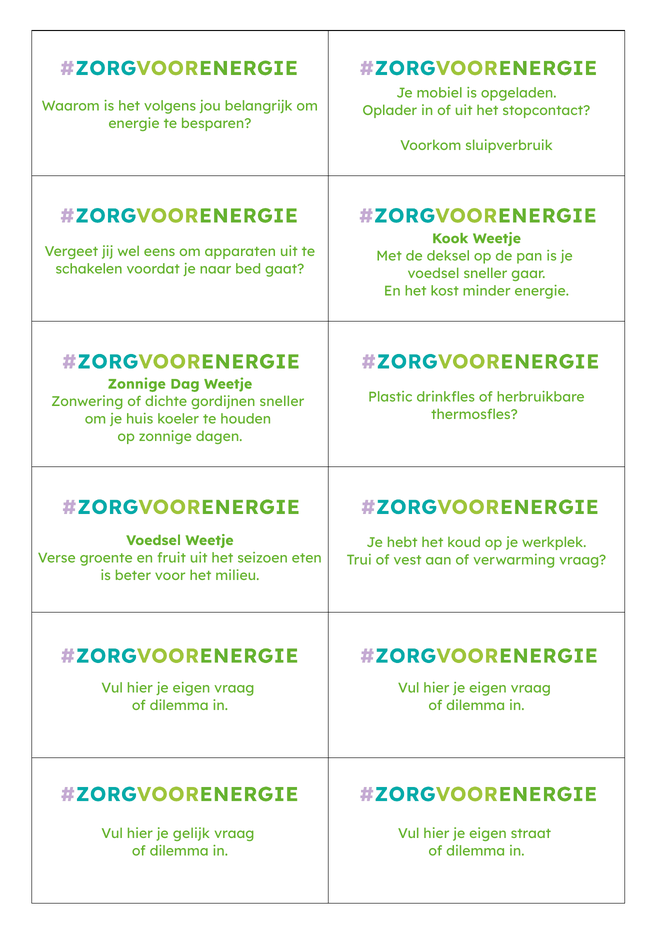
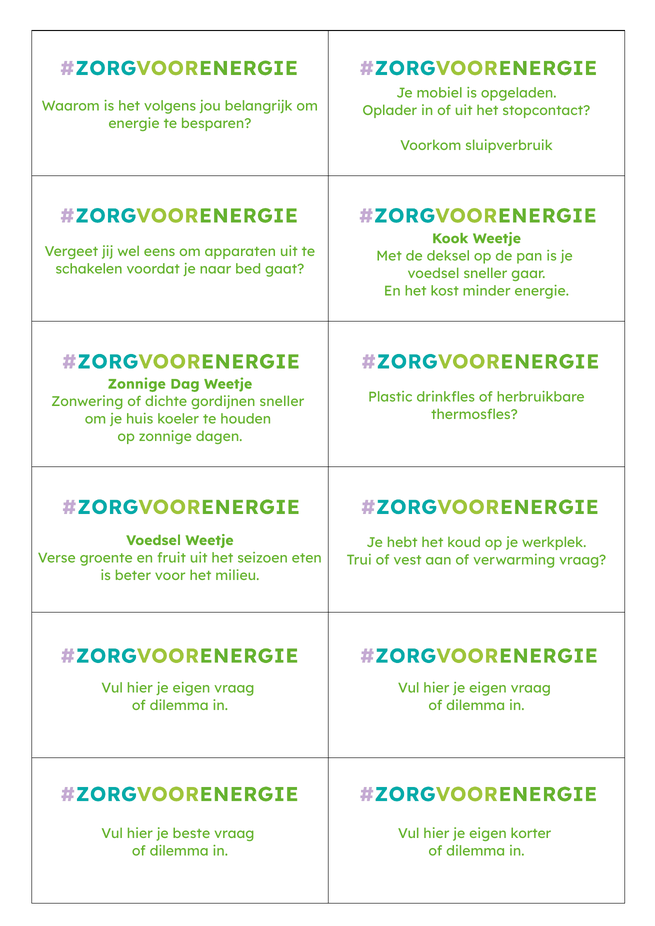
gelijk: gelijk -> beste (191, 834)
straat: straat -> korter (531, 834)
